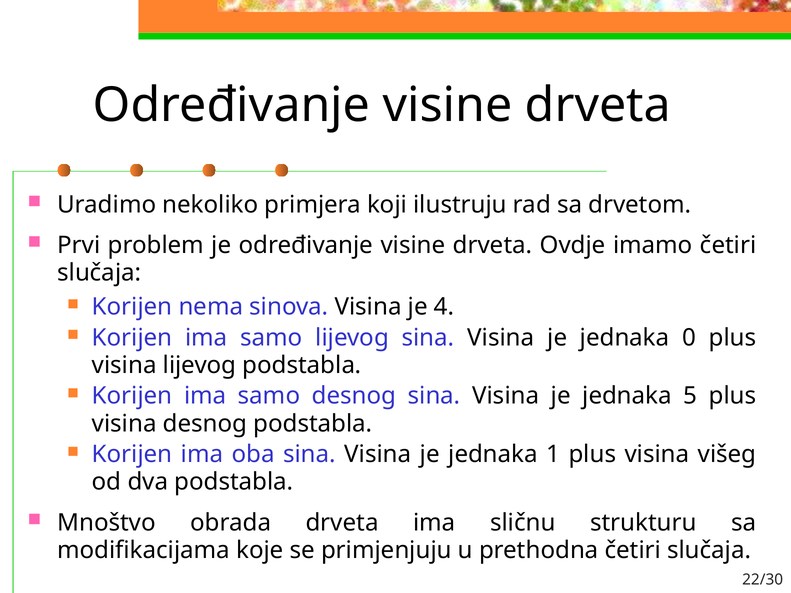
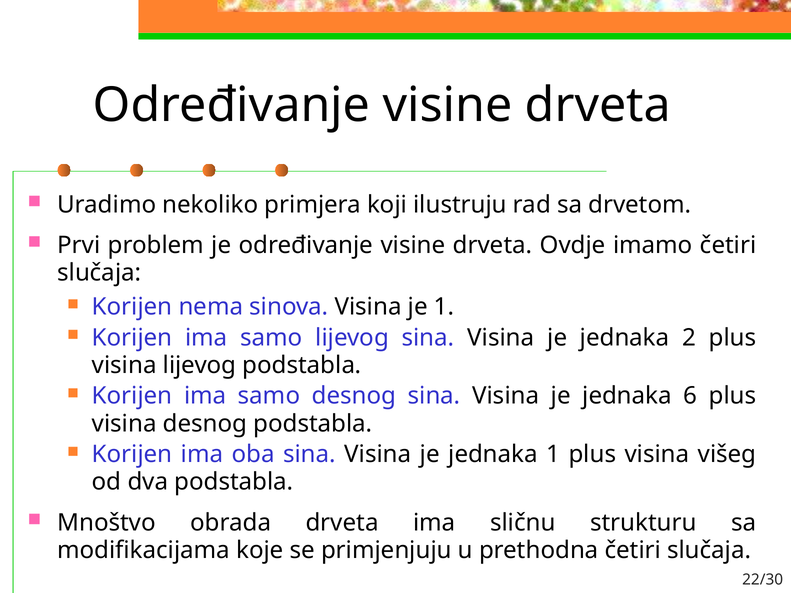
je 4: 4 -> 1 (444, 307)
0: 0 -> 2 (689, 338)
5: 5 -> 6 (690, 396)
